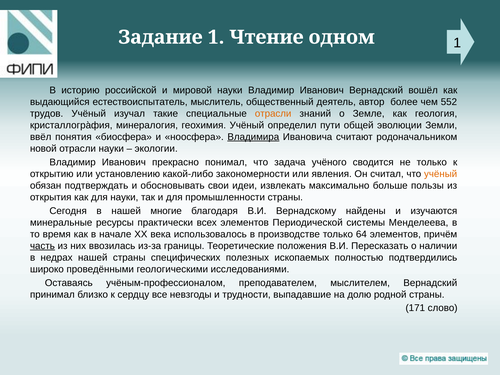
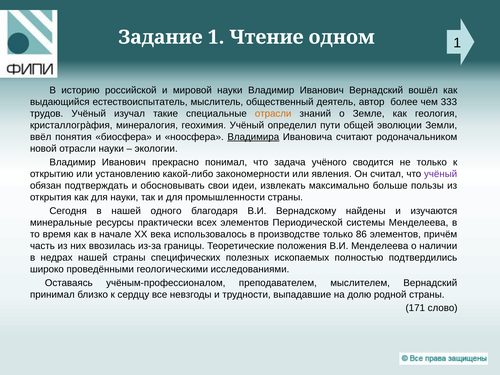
552: 552 -> 333 (449, 102)
учёный colour: orange -> purple (441, 174)
многие: многие -> одного (166, 211)
64: 64 -> 86 (361, 234)
часть underline: present -> none (42, 246)
В.И Пересказать: Пересказать -> Менделеева (380, 246)
